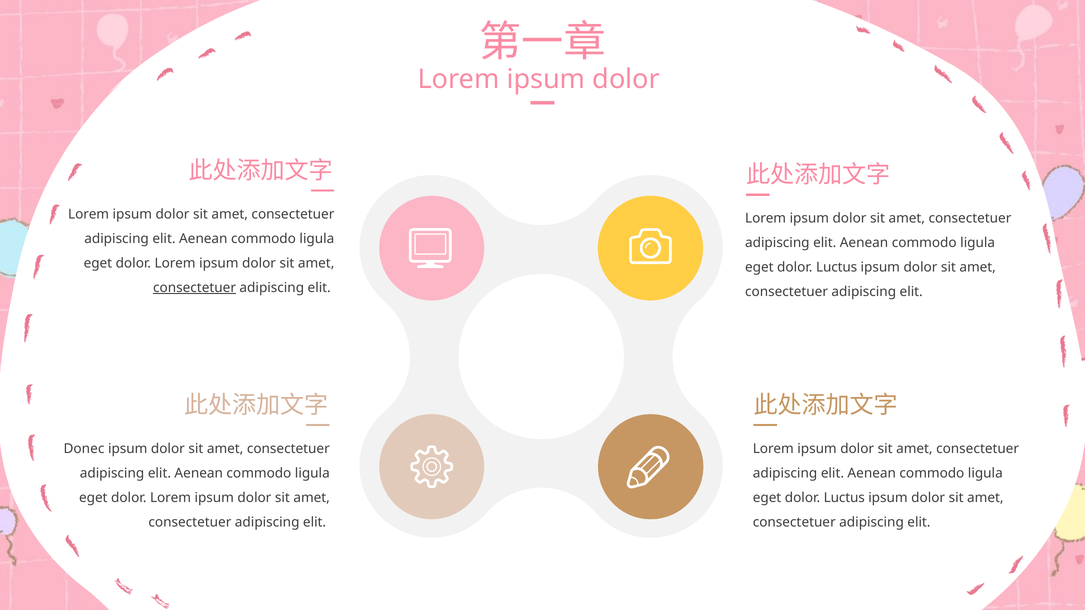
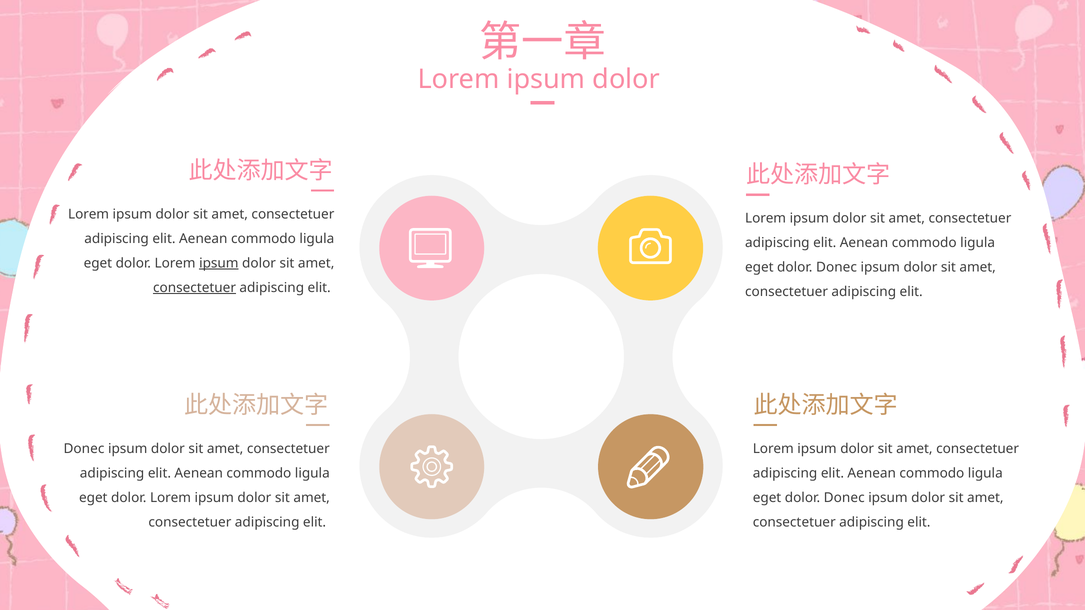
ipsum underline: none -> present (219, 263)
Luctus: Luctus -> Donec (837, 267)
Luctus: Luctus -> Donec (844, 498)
